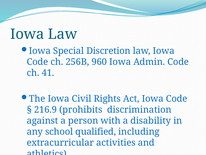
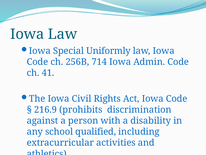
Discretion: Discretion -> Uniformly (108, 51)
960: 960 -> 714 (99, 62)
